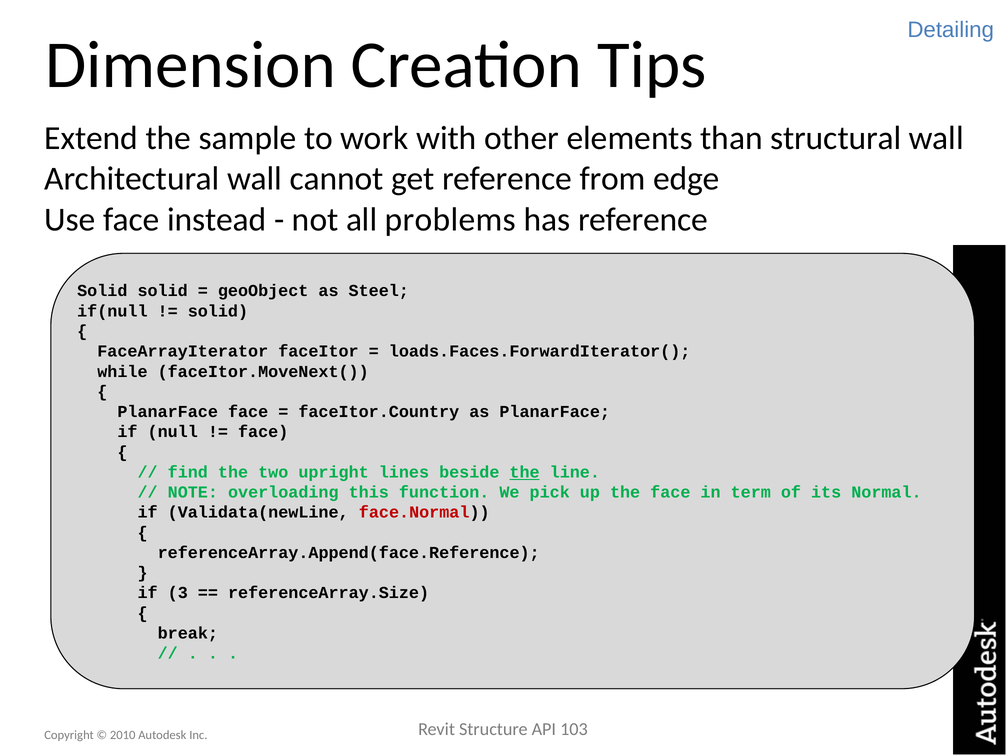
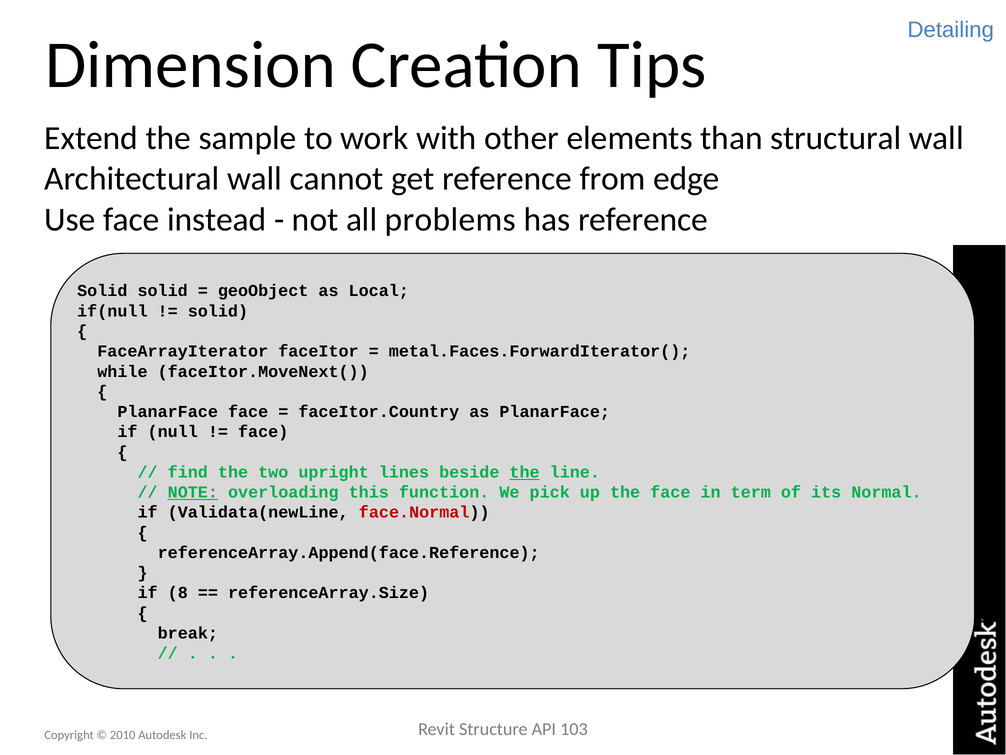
Steel: Steel -> Local (379, 291)
loads.Faces.ForwardIterator(: loads.Faces.ForwardIterator( -> metal.Faces.ForwardIterator( (540, 351)
NOTE underline: none -> present (193, 492)
3: 3 -> 8 (178, 593)
